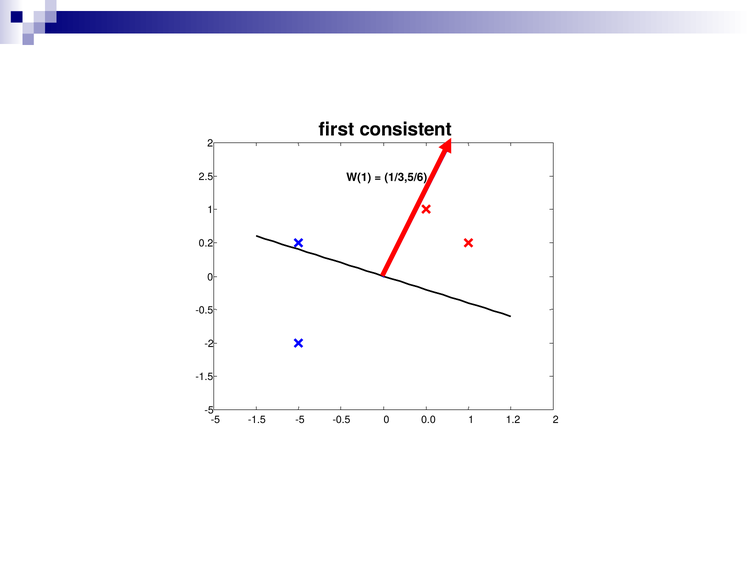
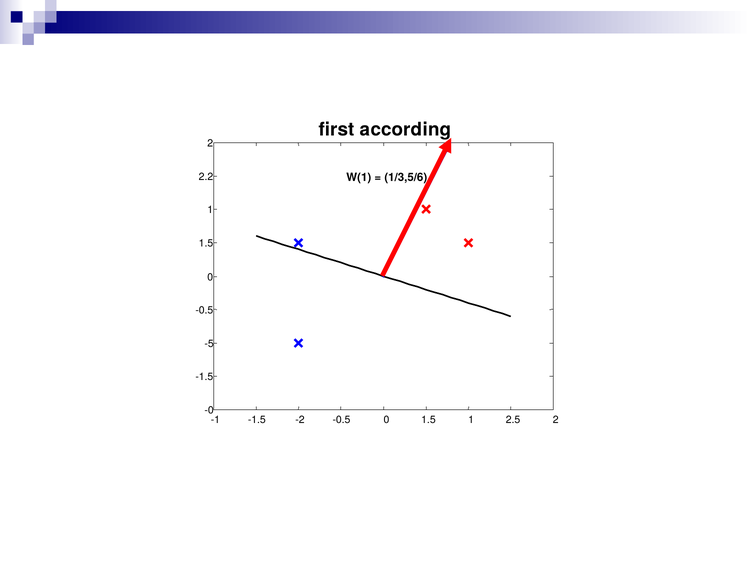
consistent: consistent -> according (406, 129)
2.5: 2.5 -> 2.2 (206, 177)
0.2: 0.2 -> 1.5 (206, 244)
-2: -2 -> -5 (209, 344)
-5: -5 -> -0 (209, 410)
-5: -5 -> -1 (215, 420)
-1.5 -5: -5 -> -2 (300, 420)
0.0: 0.0 -> 1.5 (428, 420)
1.2: 1.2 -> 2.5 (513, 420)
